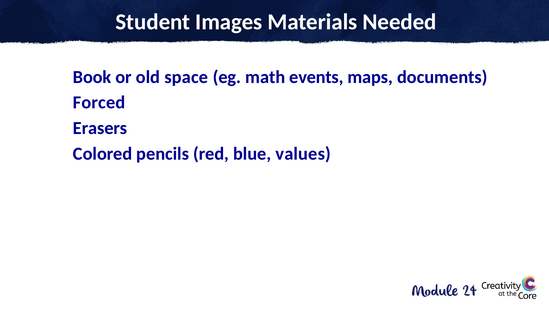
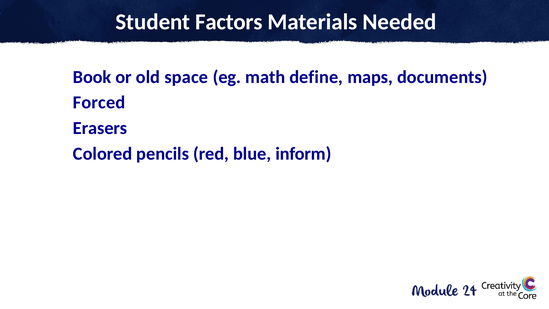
Images: Images -> Factors (229, 22)
events: events -> define (316, 77)
values: values -> inform (303, 154)
